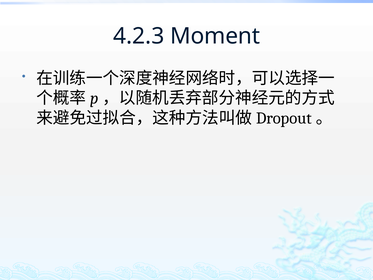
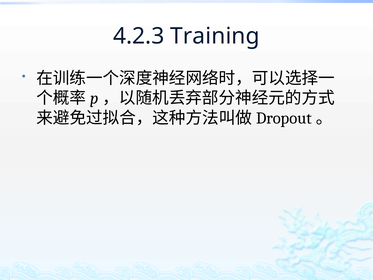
Moment: Moment -> Training (215, 36)
